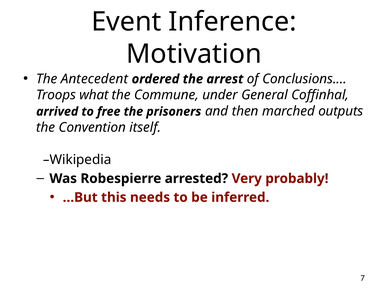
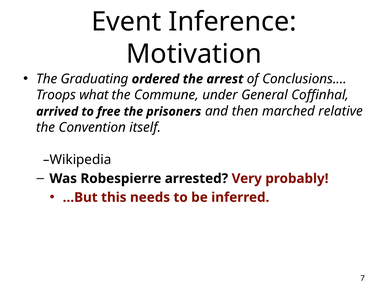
Antecedent: Antecedent -> Graduating (95, 79)
outputs: outputs -> relative (341, 111)
